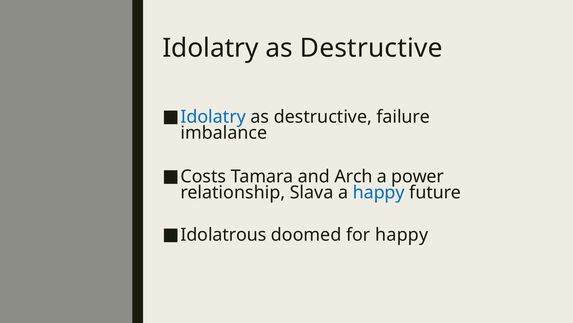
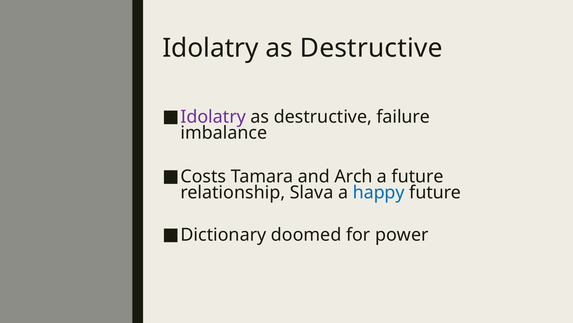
Idolatry colour: blue -> purple (213, 117)
a power: power -> future (418, 176)
Idolatrous: Idolatrous -> Dictionary (223, 234)
for happy: happy -> power (402, 234)
